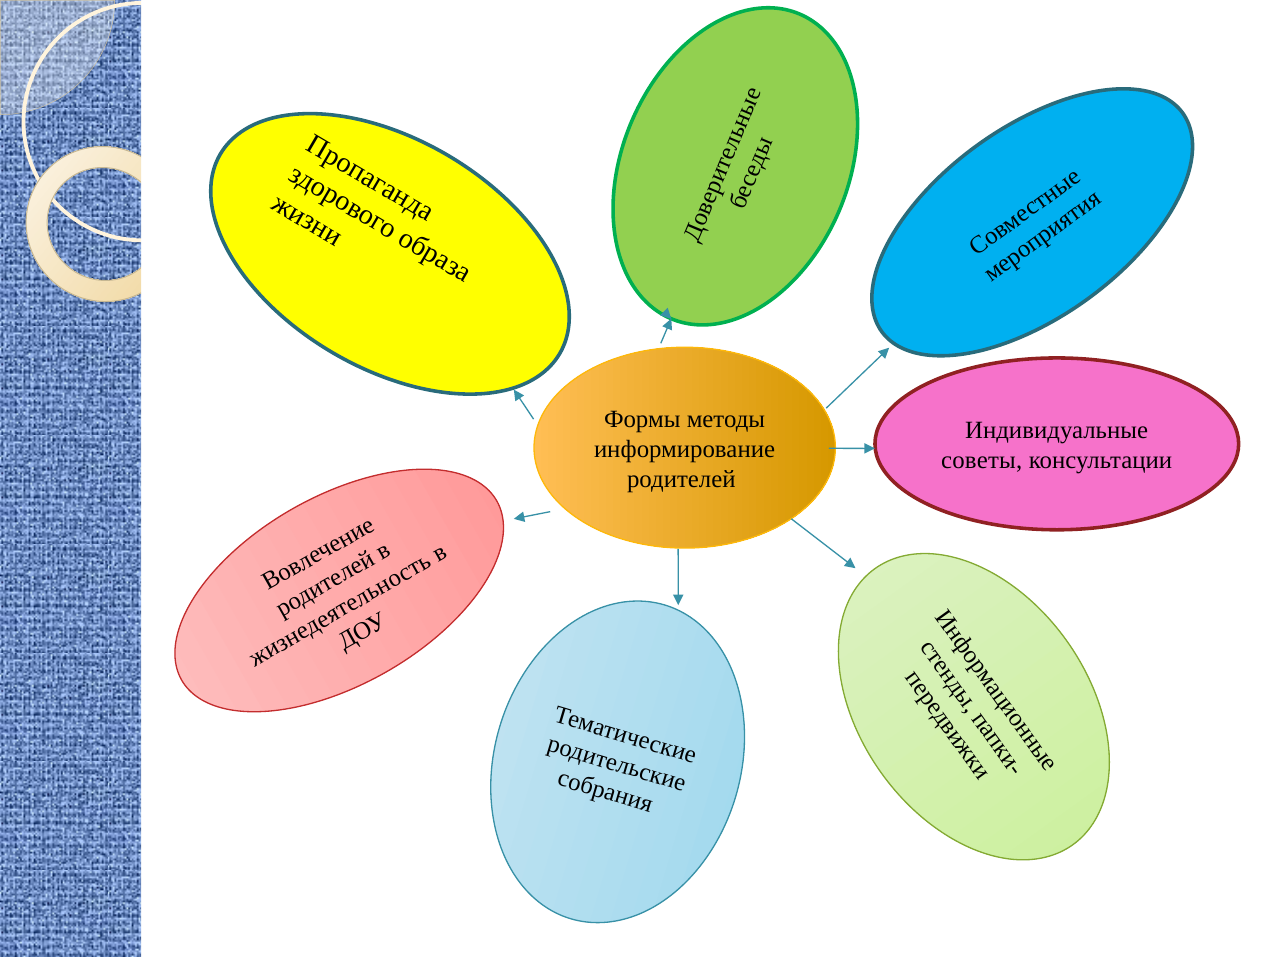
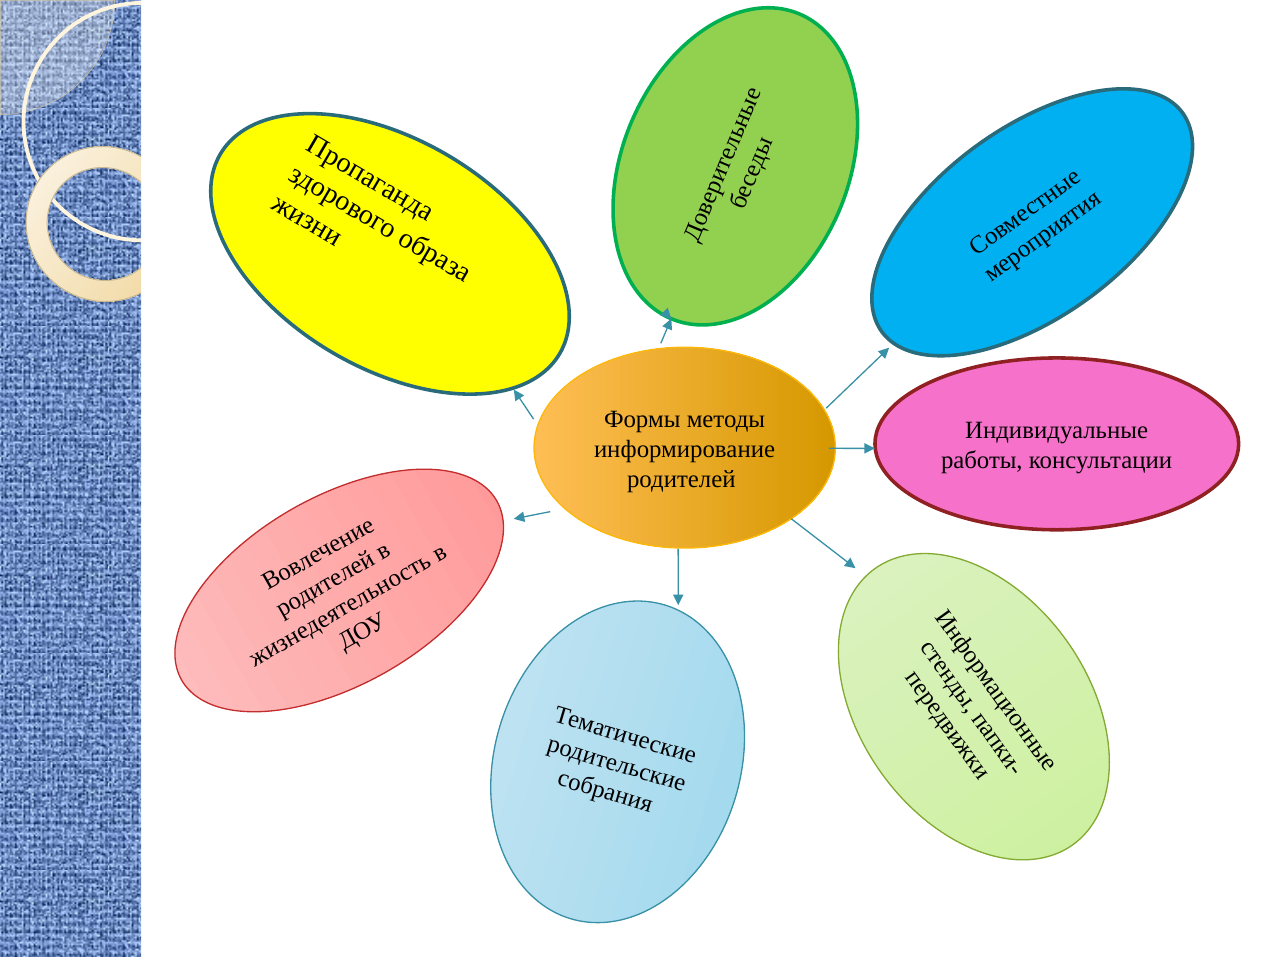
советы: советы -> работы (982, 460)
